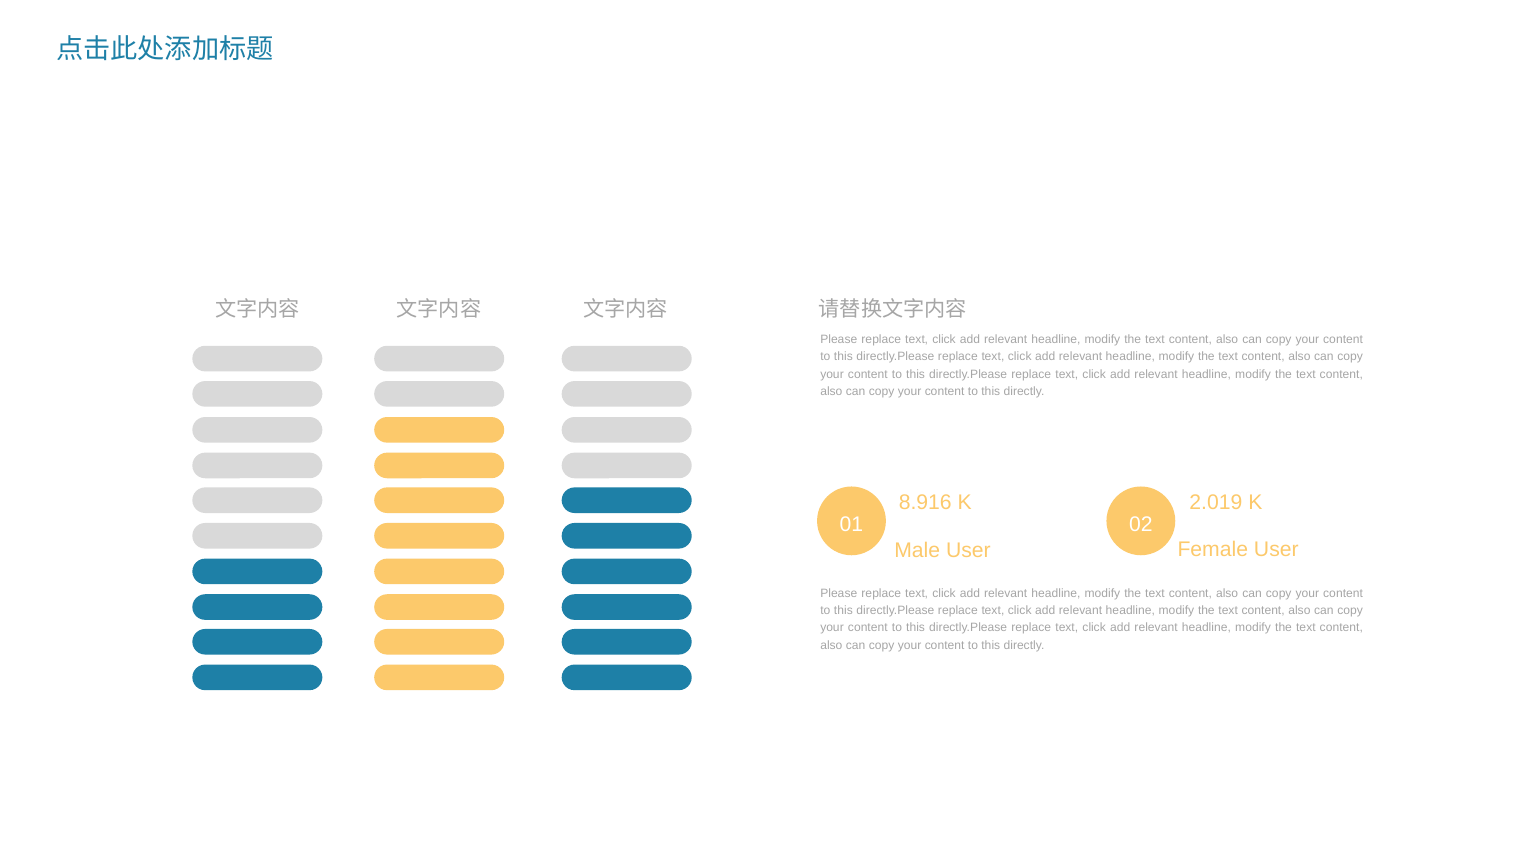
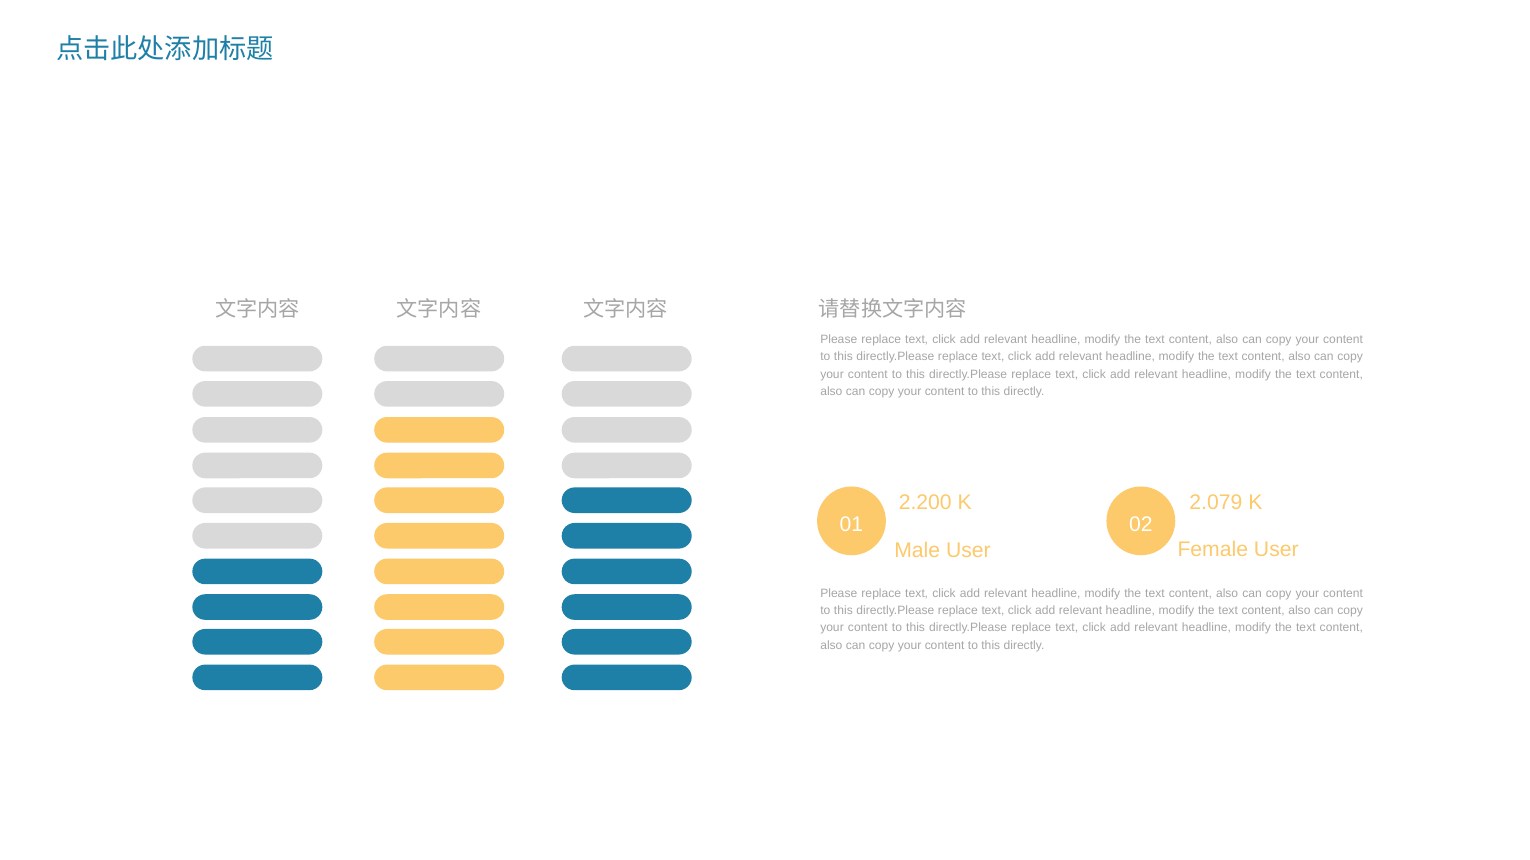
8.916: 8.916 -> 2.200 (925, 503)
2.019: 2.019 -> 2.079 (1216, 503)
